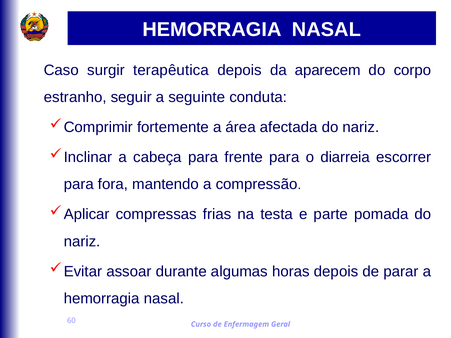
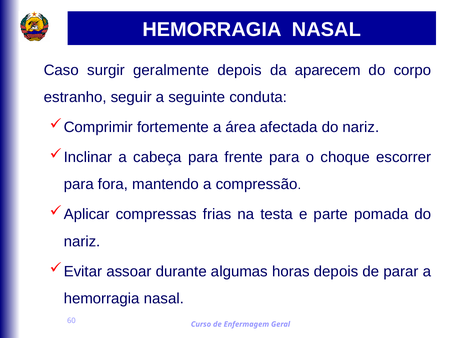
terapêutica: terapêutica -> geralmente (171, 70)
diarreia: diarreia -> choque (345, 157)
